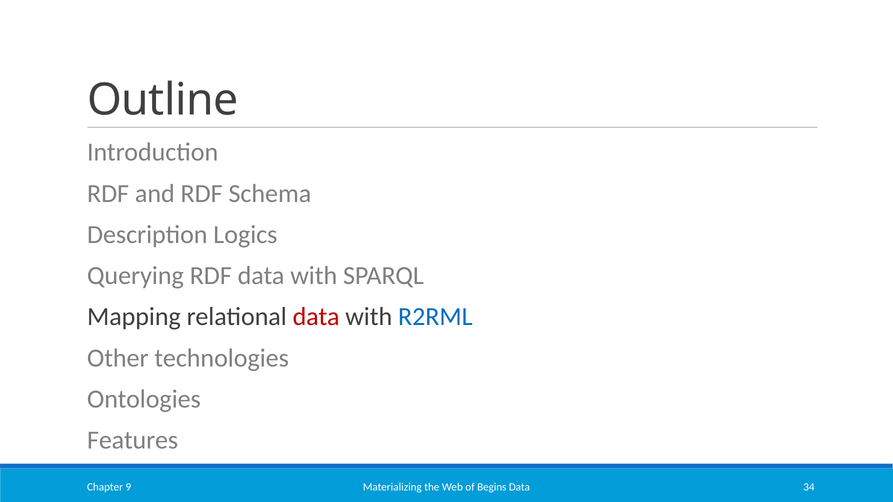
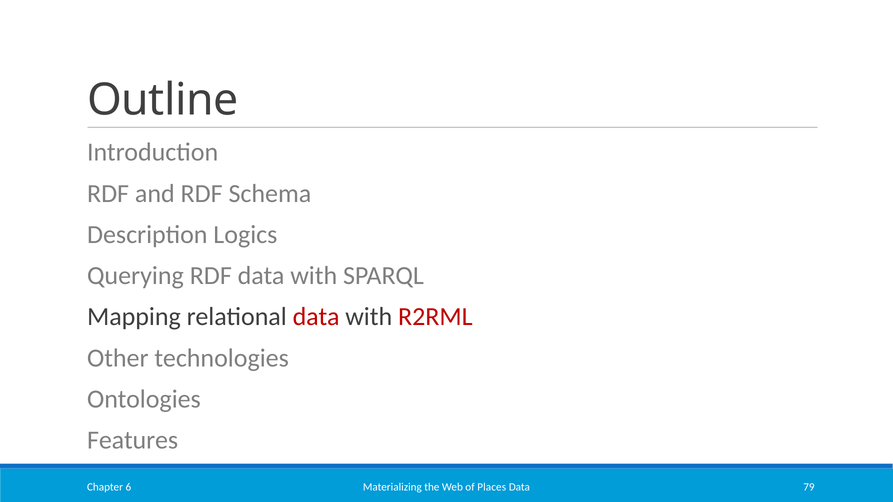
R2RML colour: blue -> red (435, 317)
Begins: Begins -> Places (492, 487)
34: 34 -> 79 (809, 487)
9: 9 -> 6 (128, 487)
